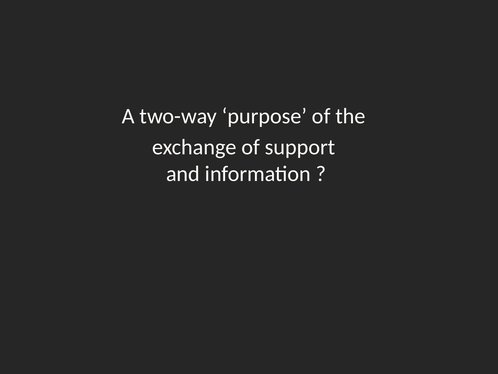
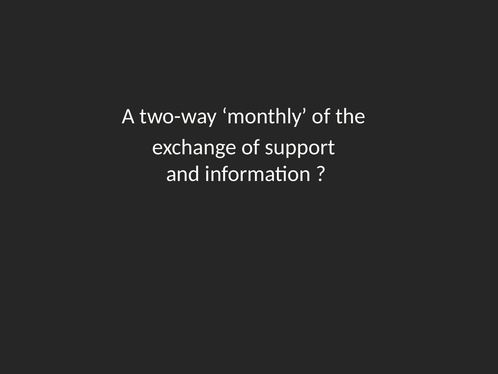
purpose: purpose -> monthly (264, 116)
